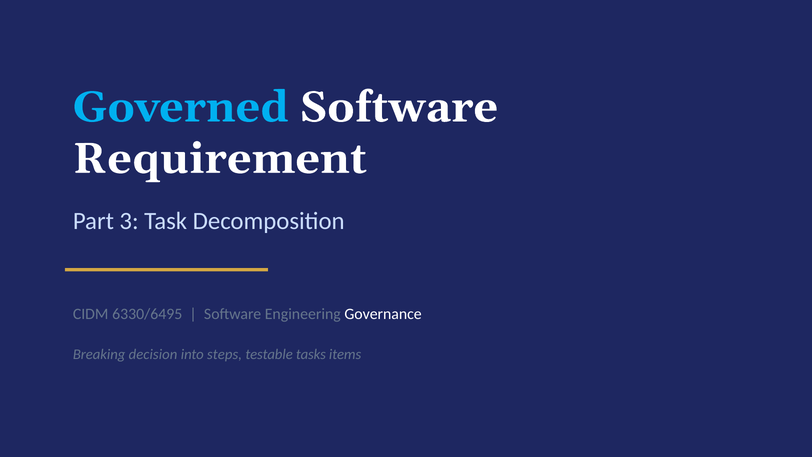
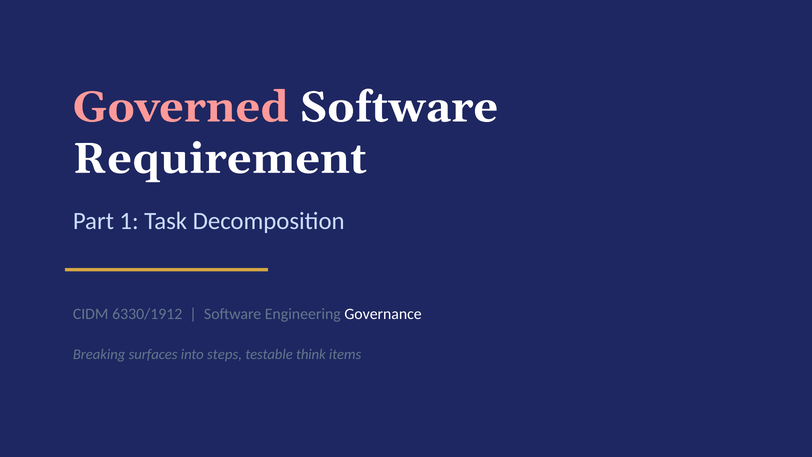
Governed colour: light blue -> pink (181, 107)
3: 3 -> 1 (129, 221)
6330/6495: 6330/6495 -> 6330/1912 (147, 314)
decision: decision -> surfaces (153, 354)
tasks: tasks -> think (311, 354)
